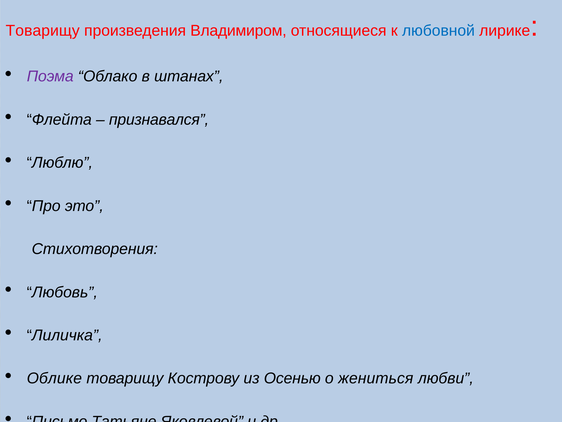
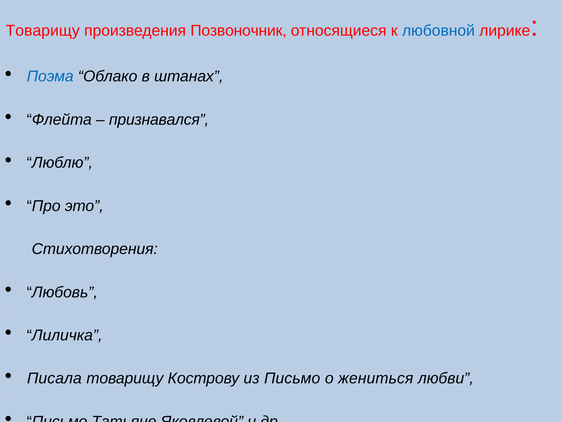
Владимиром: Владимиром -> Позвоночник (238, 31)
Поэма colour: purple -> blue (50, 76)
Облике: Облике -> Писала (54, 378)
из Осенью: Осенью -> Письмо (292, 378)
